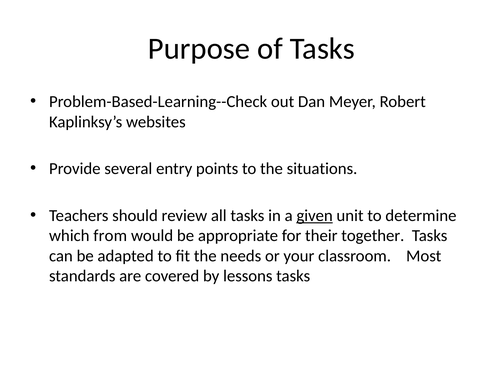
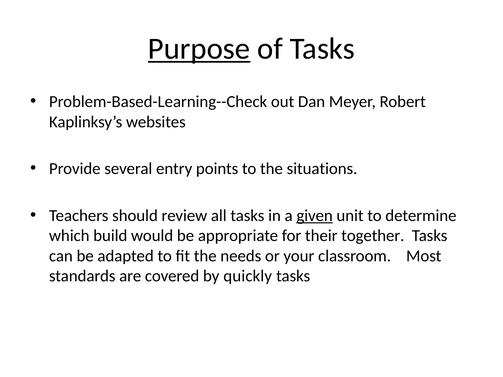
Purpose underline: none -> present (199, 49)
from: from -> build (110, 236)
lessons: lessons -> quickly (248, 276)
